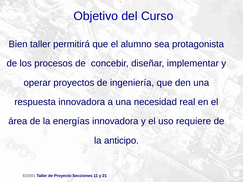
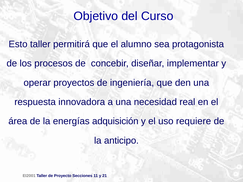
Bien: Bien -> Esto (18, 44)
energías innovadora: innovadora -> adquisición (115, 121)
